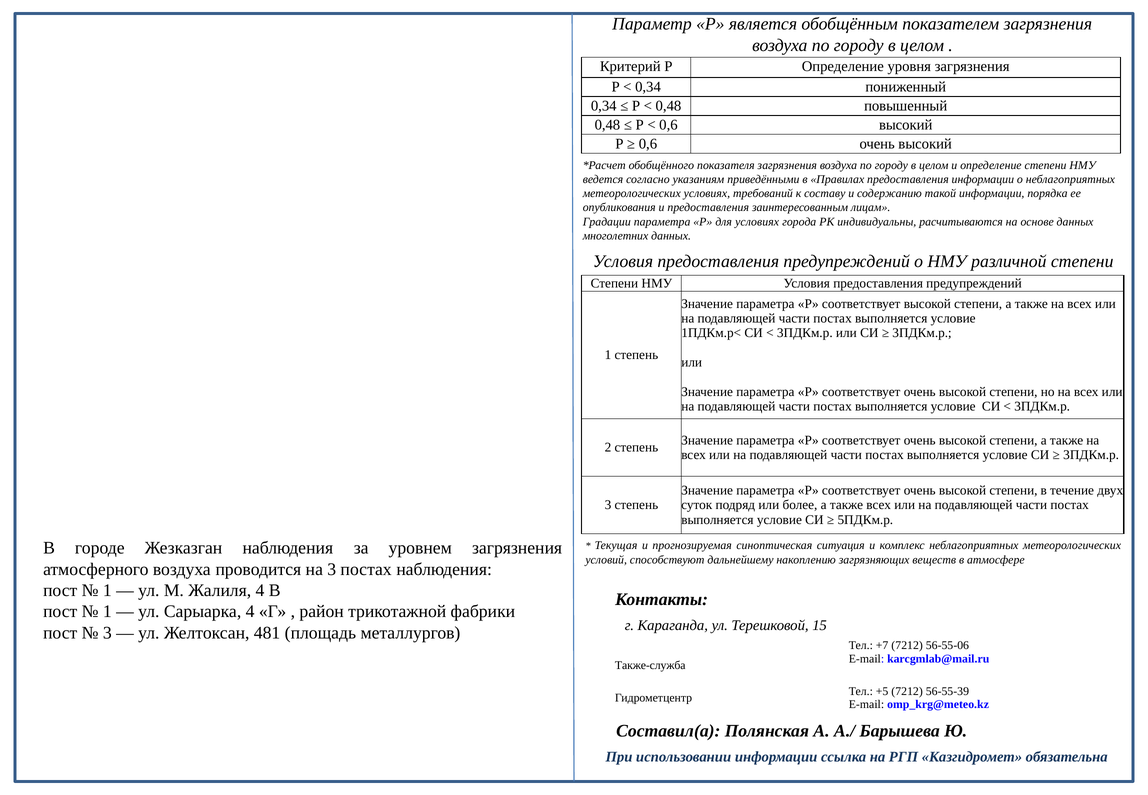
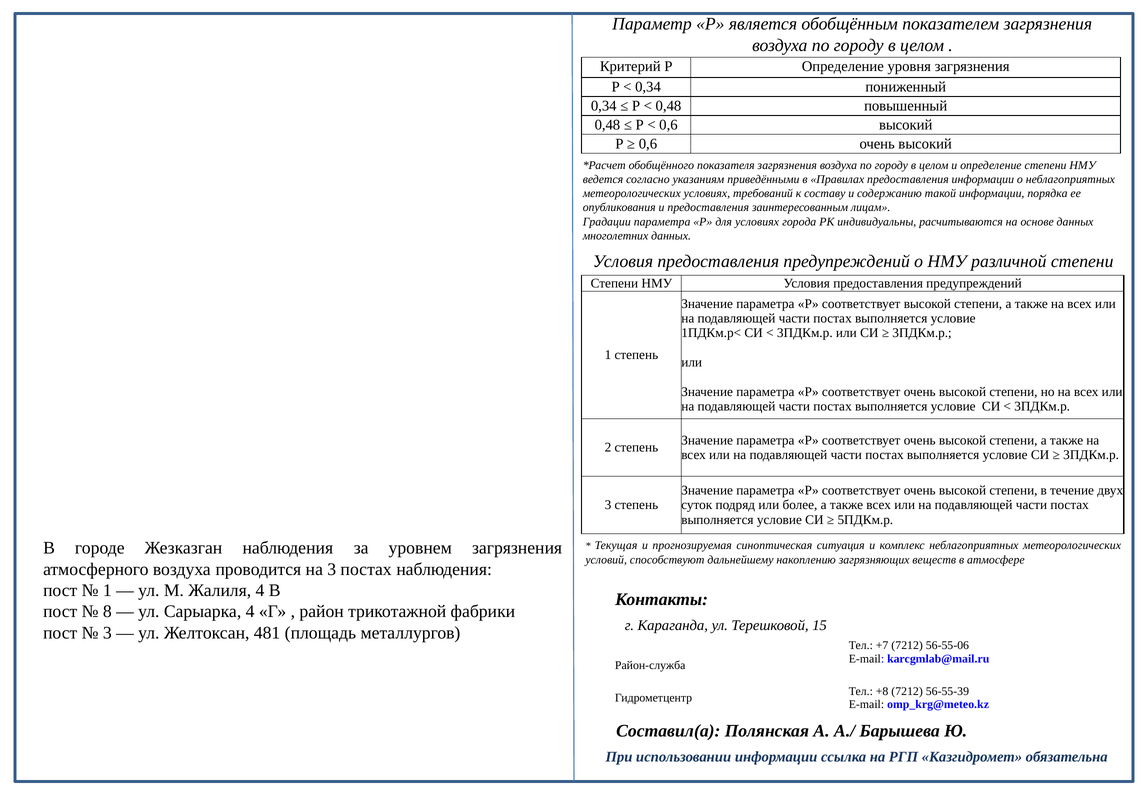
1: 1 -> 8 (107, 611)
Также-служба: Также-служба -> Район-служба (650, 665)
+5: +5 -> +8 (882, 691)
